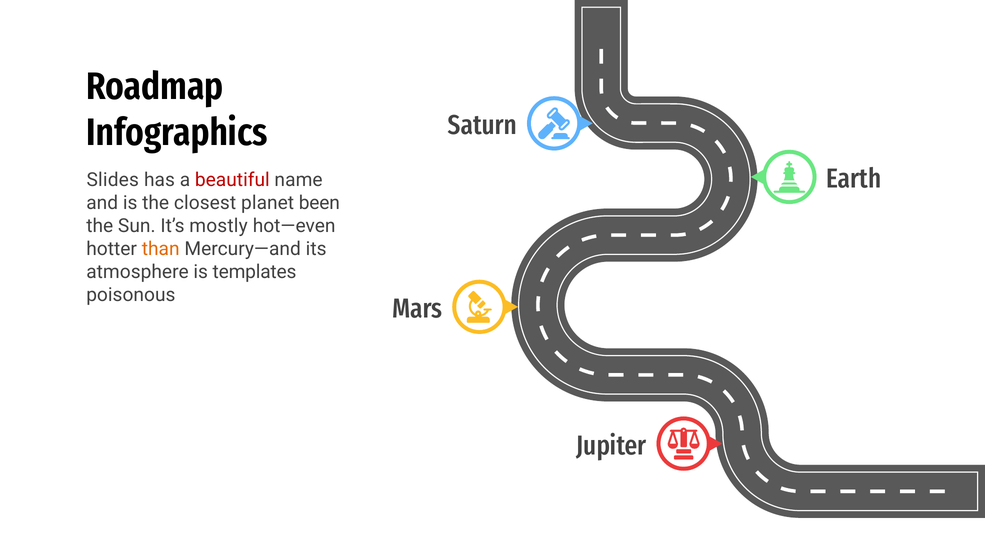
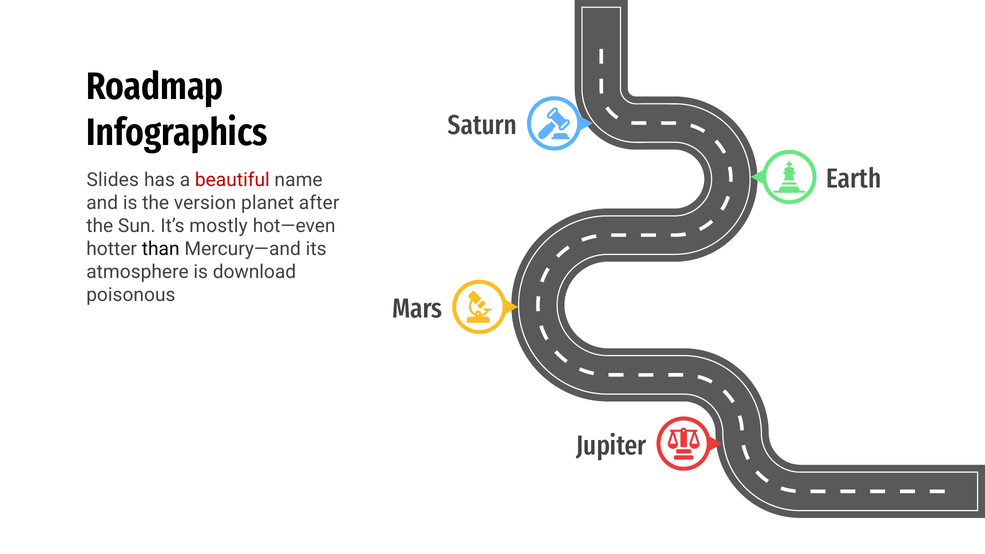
closest: closest -> version (205, 203)
been: been -> after (319, 203)
than colour: orange -> black (161, 249)
templates: templates -> download (254, 272)
